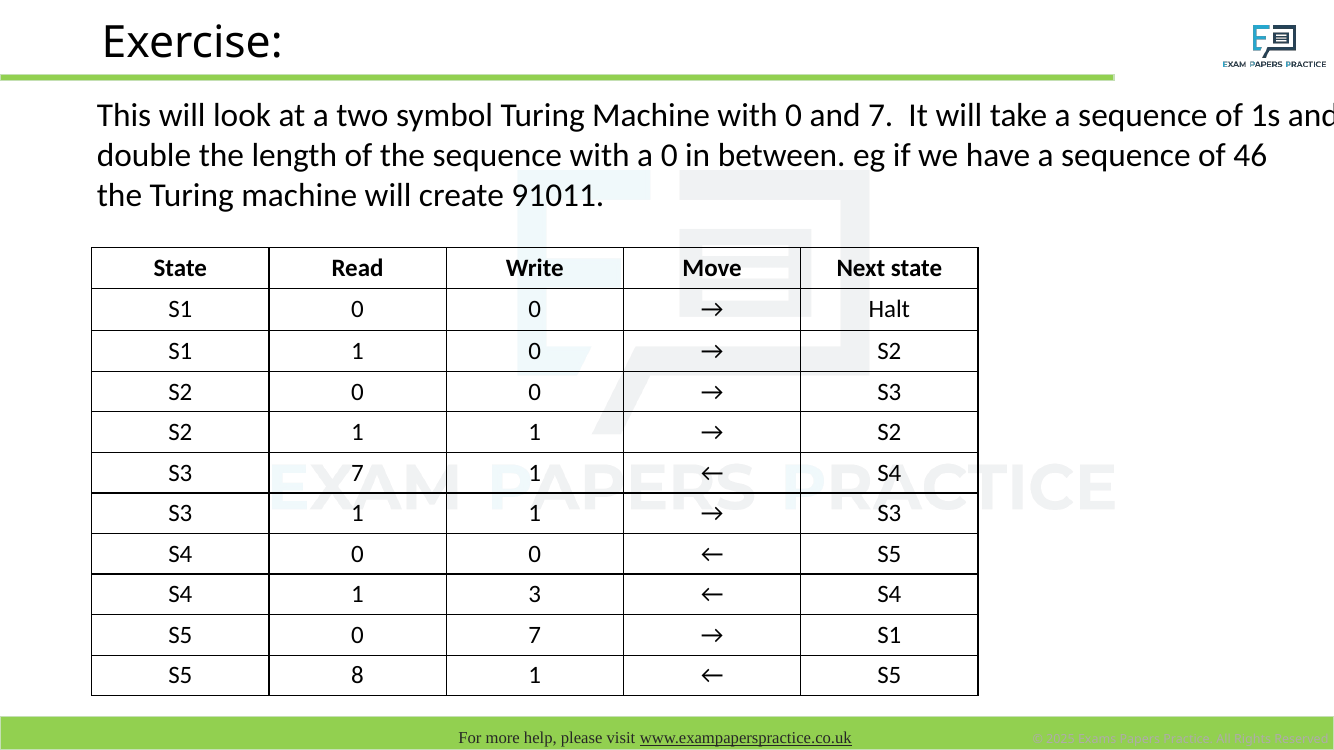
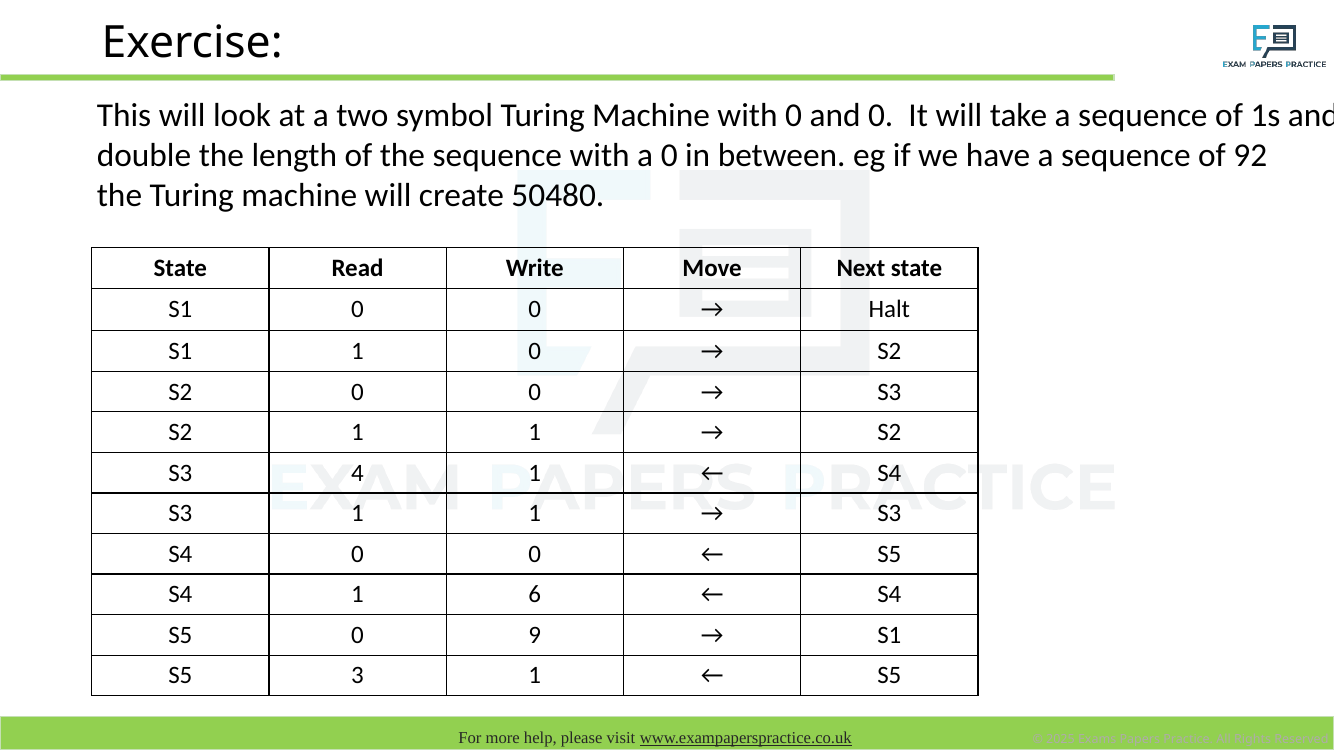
and 7: 7 -> 0 (881, 115)
46: 46 -> 92 (1250, 155)
91011: 91011 -> 50480 (558, 196)
S3 7: 7 -> 4 (358, 473)
3: 3 -> 6 (535, 595)
0 7: 7 -> 9 (535, 635)
8: 8 -> 3 (358, 676)
